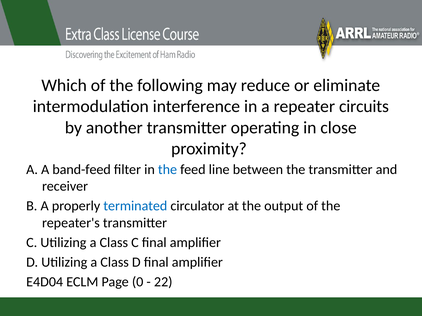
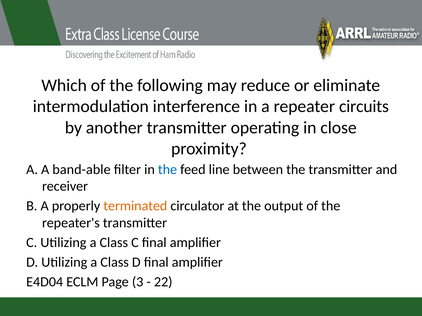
band-feed: band-feed -> band-able (82, 170)
terminated colour: blue -> orange (135, 206)
0: 0 -> 3 (138, 282)
